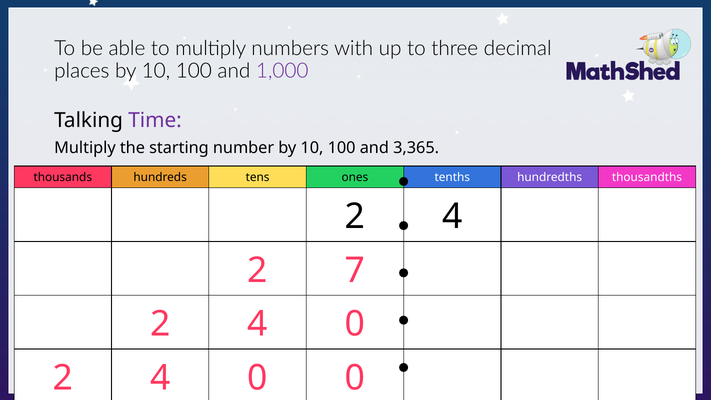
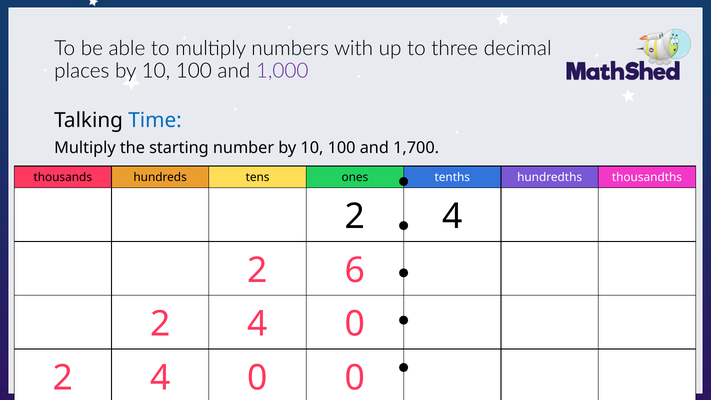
Time colour: purple -> blue (155, 120)
3,365: 3,365 -> 1,700 (416, 148)
7: 7 -> 6 (355, 270)
